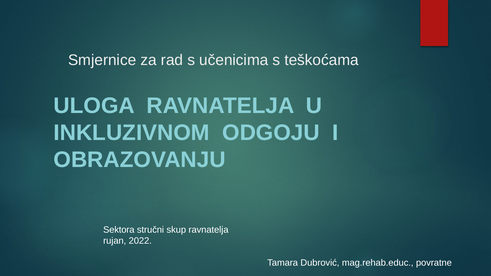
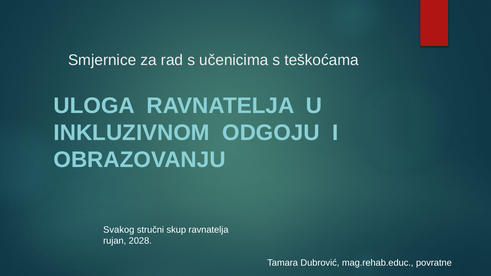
Sektora: Sektora -> Svakog (119, 230)
2022: 2022 -> 2028 (140, 241)
